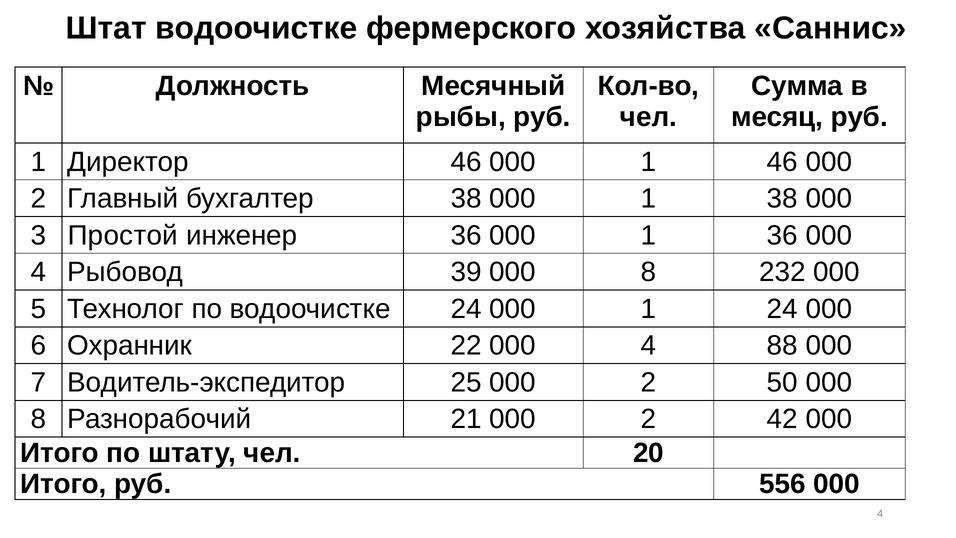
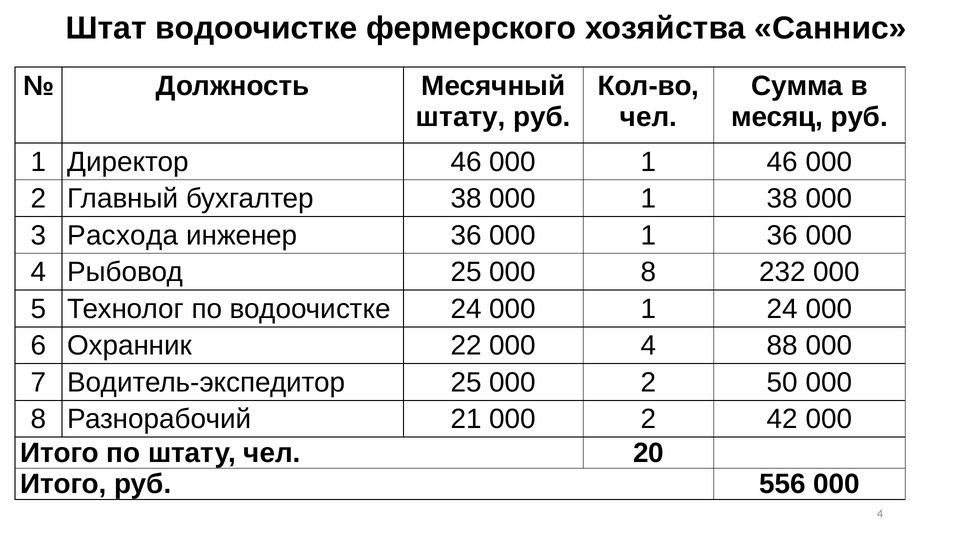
рыбы: рыбы -> штату (461, 117)
Простой: Простой -> Расхода (123, 235)
Рыбовод 39: 39 -> 25 (466, 272)
